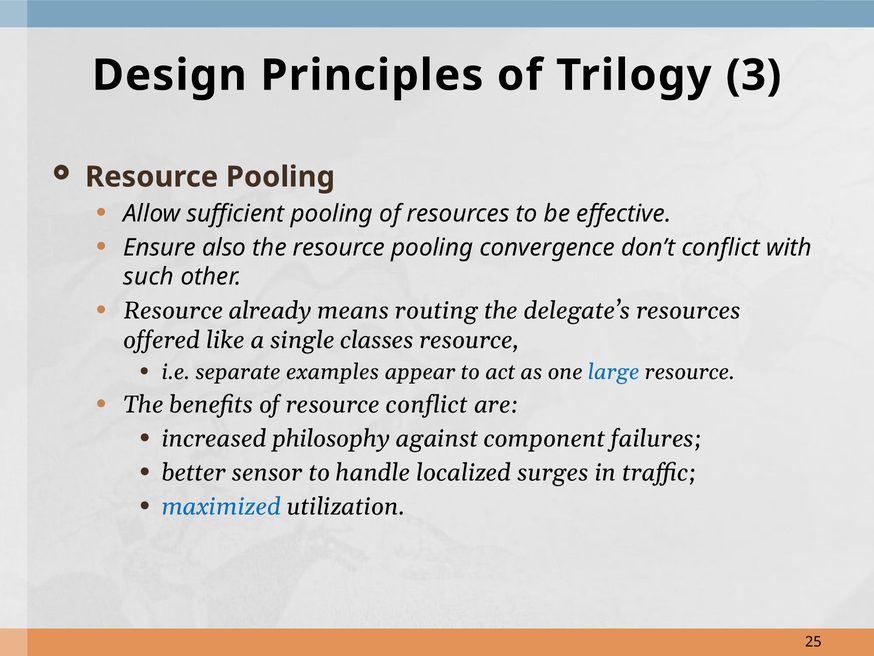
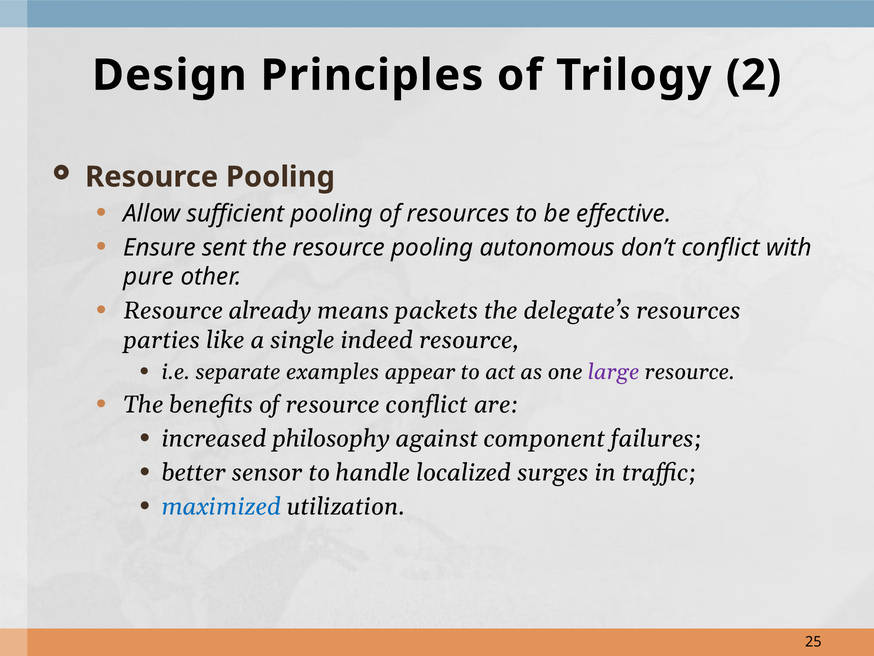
3: 3 -> 2 (754, 75)
also: also -> sent (224, 247)
convergence: convergence -> autonomous (547, 247)
such: such -> pure (149, 277)
routing: routing -> packets (437, 311)
offered: offered -> parties (162, 340)
classes: classes -> indeed (377, 340)
large colour: blue -> purple (614, 372)
